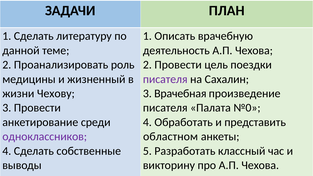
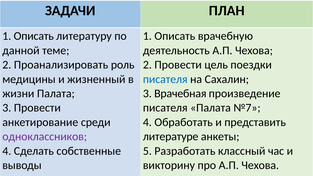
Сделать: Сделать -> Описать (34, 36)
писателя colour: purple -> blue (165, 79)
жизни Чехову: Чехову -> Палата (56, 94)
№0: №0 -> №7 (247, 108)
областном: областном -> литературе (171, 137)
